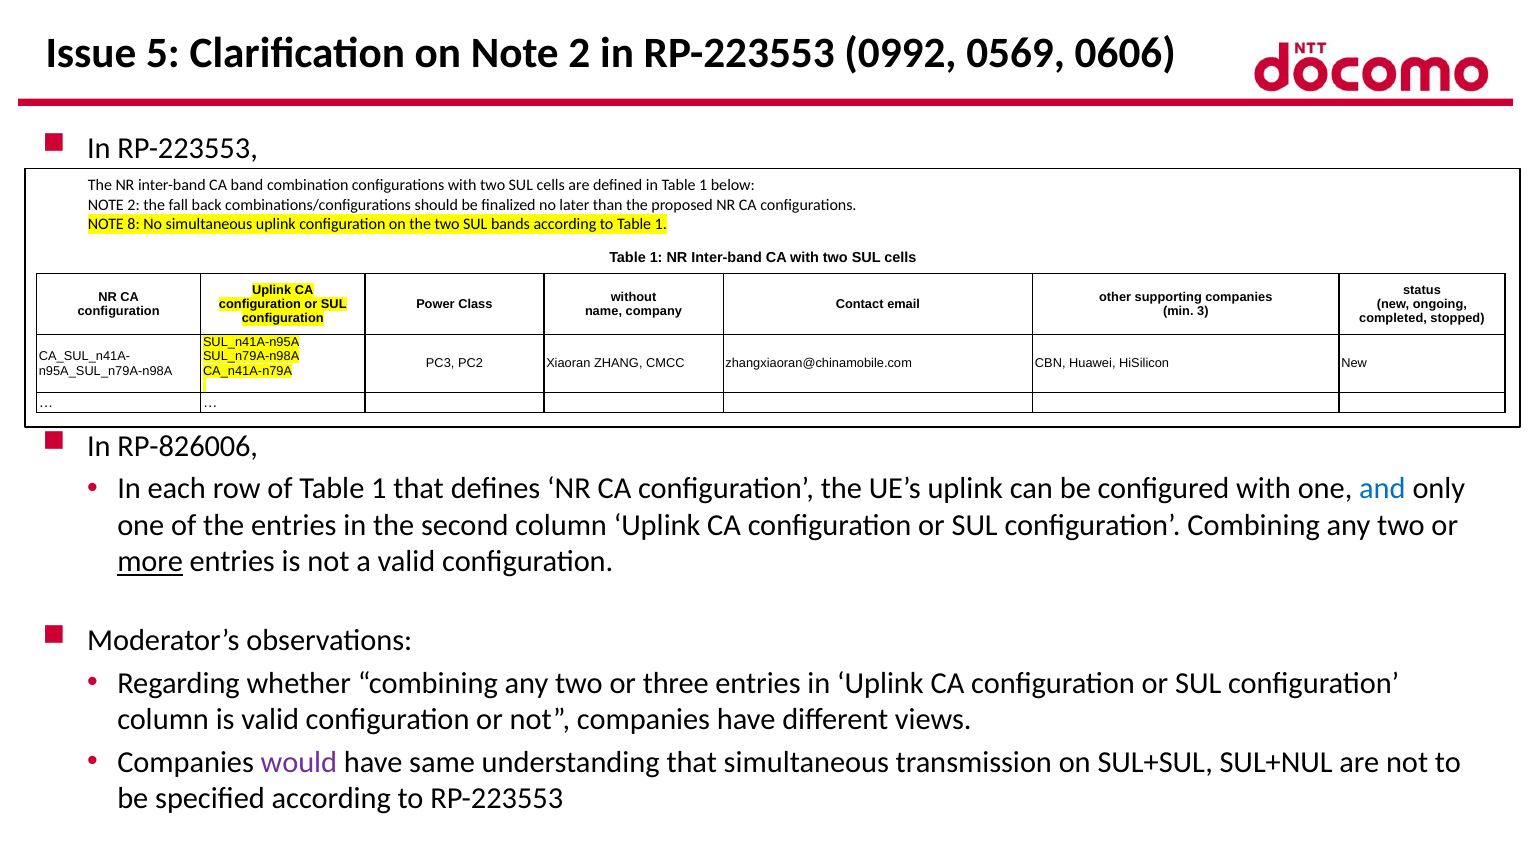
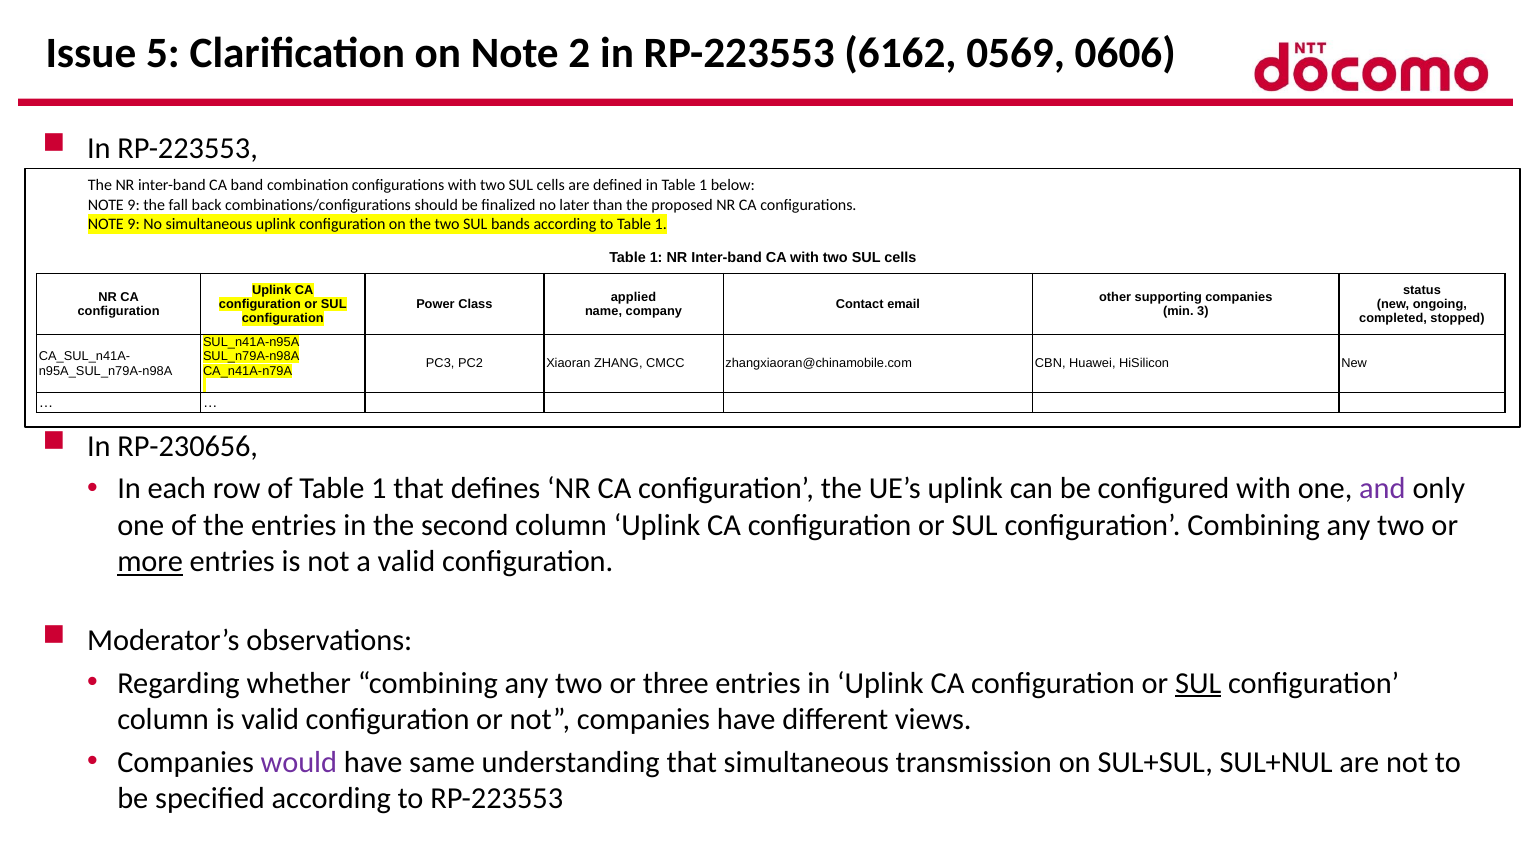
0992: 0992 -> 6162 (900, 53)
2: 2 -> 9 (134, 205)
8: 8 -> 9 (134, 224)
without: without -> applied (633, 297)
RP-826006: RP-826006 -> RP-230656 (188, 446)
and colour: blue -> purple (1382, 489)
SUL underline: none -> present (1198, 683)
